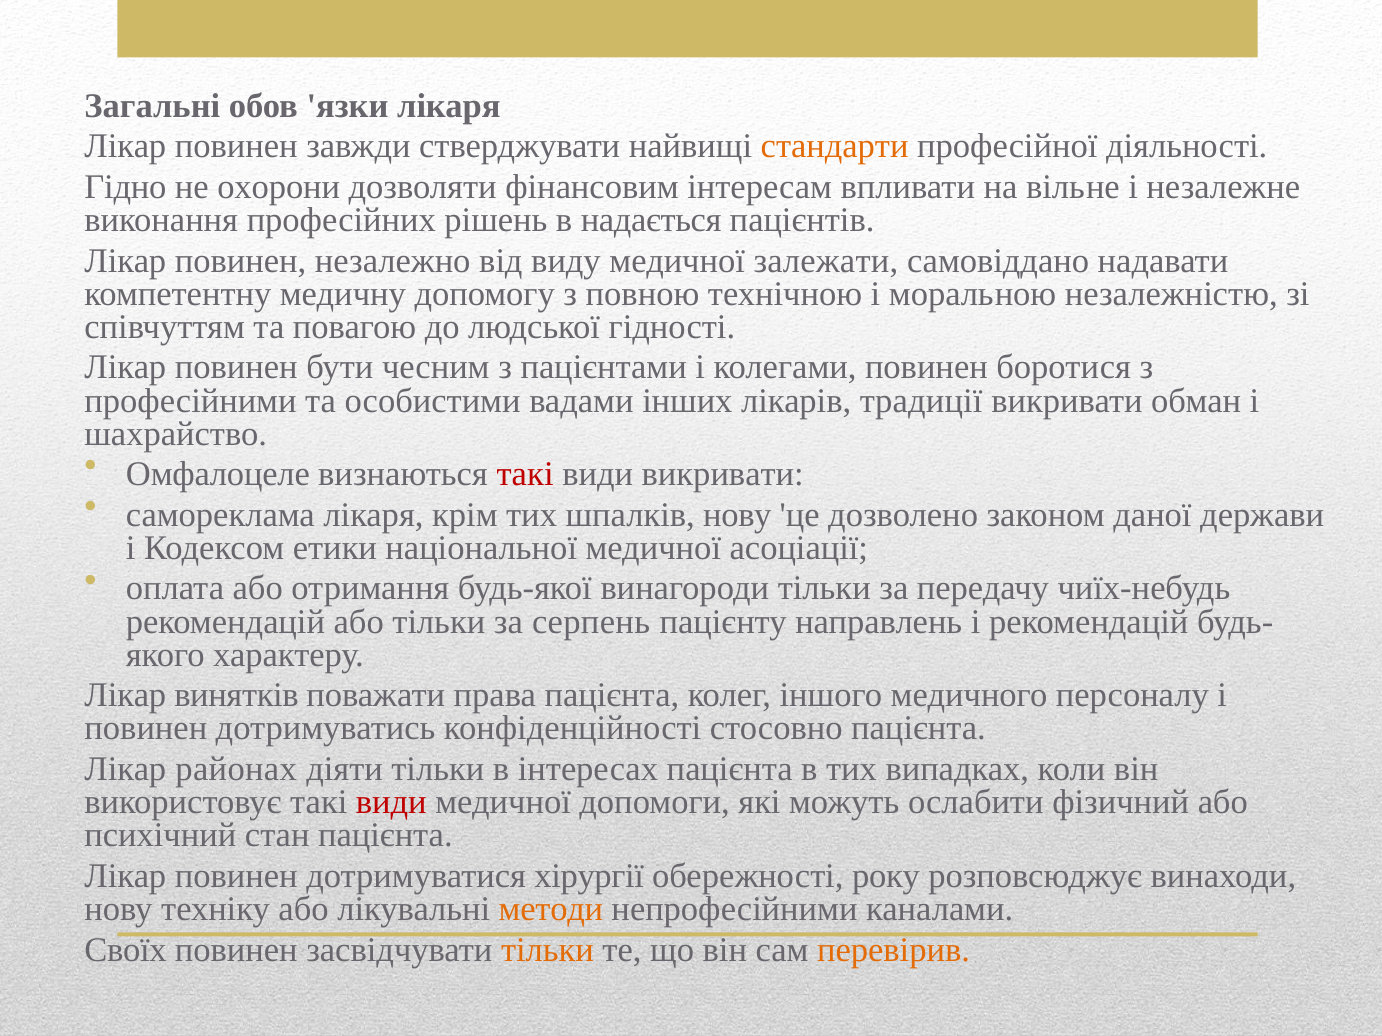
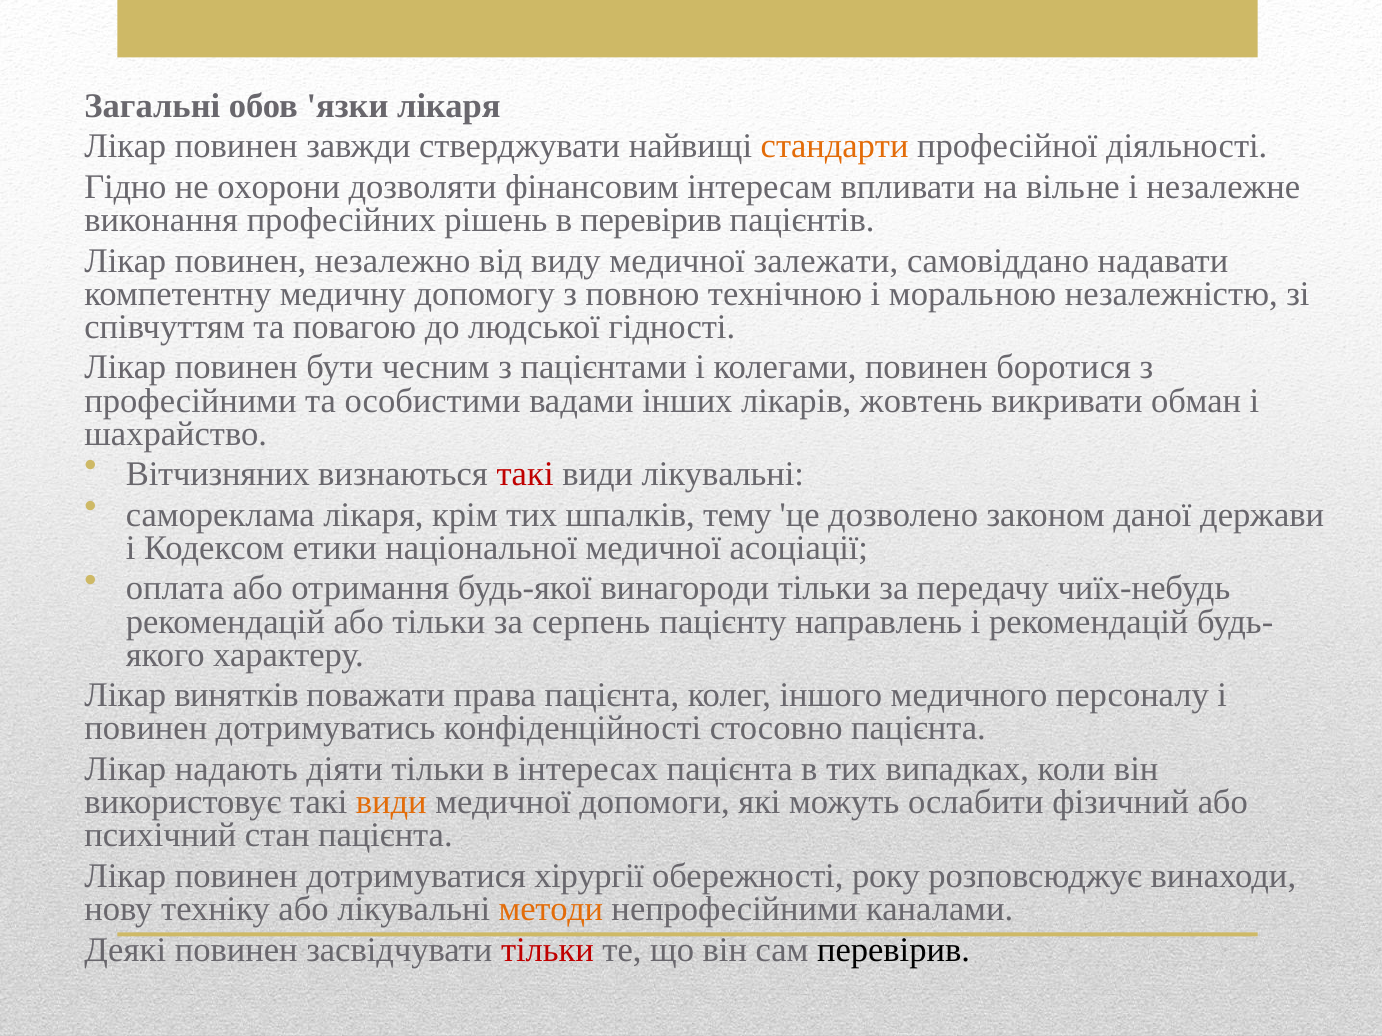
в надається: надається -> перевірив (651, 220)
традиції: традиції -> жовтень (921, 401)
Омфалоцеле: Омфалоцеле -> Вітчизняних (218, 475)
види викривати: викривати -> лікувальні (723, 475)
шпалків нову: нову -> тему (737, 515)
районах: районах -> надають (236, 769)
види colour: red -> orange (391, 803)
Своїх: Своїх -> Деякі (125, 950)
тільки colour: orange -> red (547, 950)
перевірив colour: orange -> black (894, 950)
